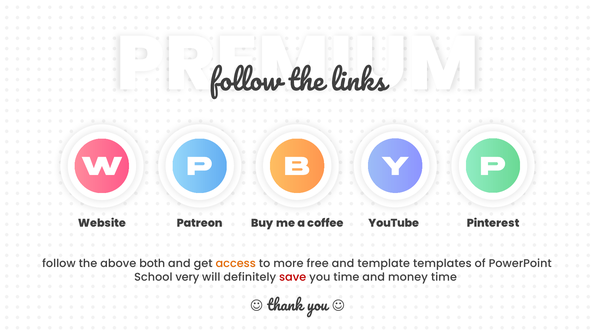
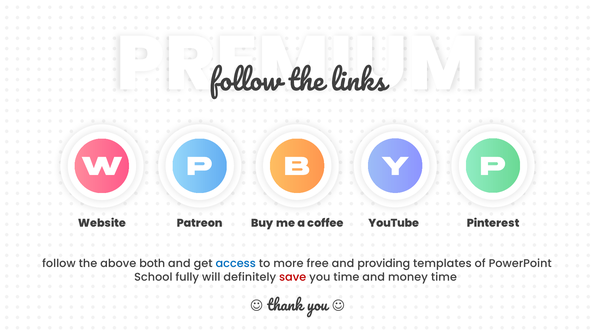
access colour: orange -> blue (236, 263)
template: template -> providing (384, 263)
very: very -> fully (187, 277)
